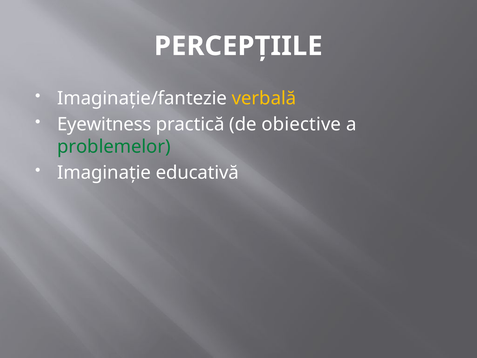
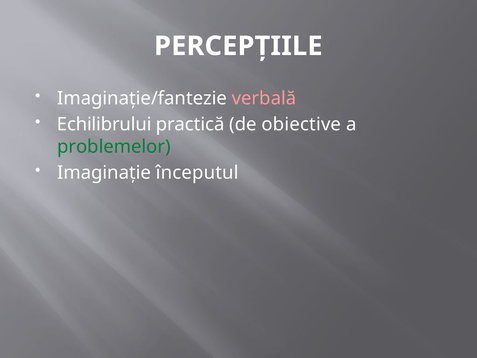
verbală colour: yellow -> pink (264, 98)
Eyewitness: Eyewitness -> Echilibrului (104, 124)
educativă: educativă -> începutul (197, 173)
